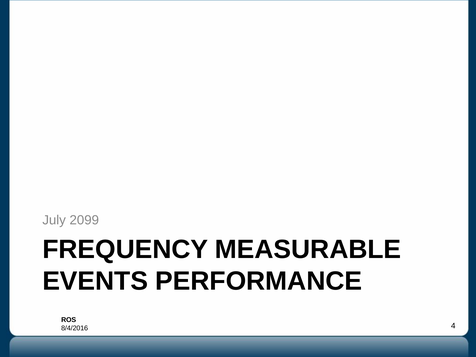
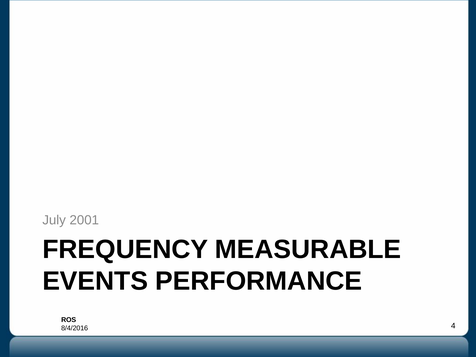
2099: 2099 -> 2001 (84, 220)
